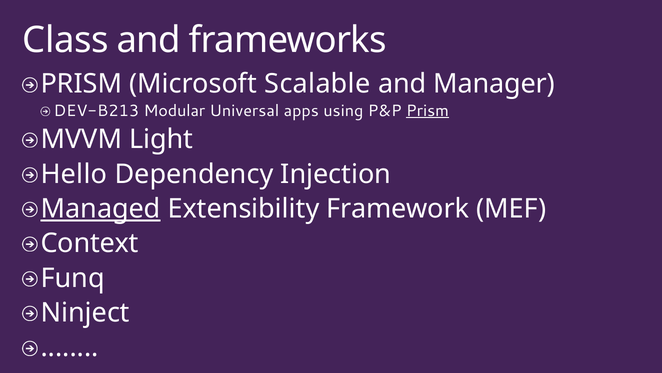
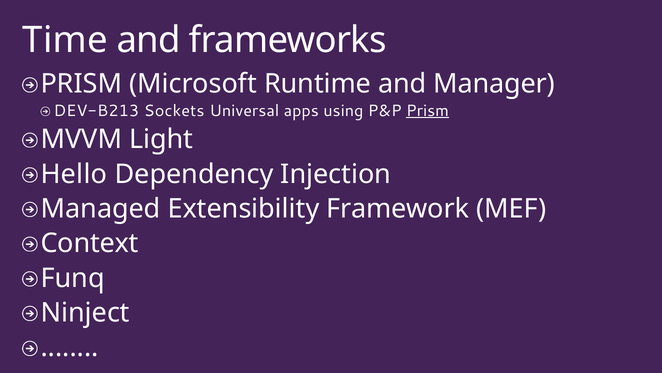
Class: Class -> Time (65, 40)
Scalable: Scalable -> Runtime (318, 84)
Modular: Modular -> Sockets (174, 111)
Managed underline: present -> none (101, 208)
